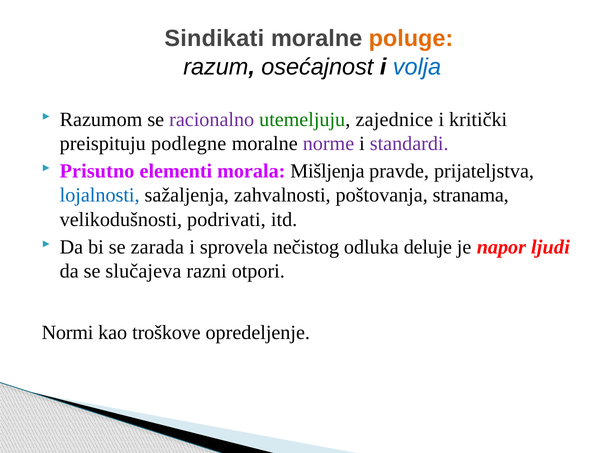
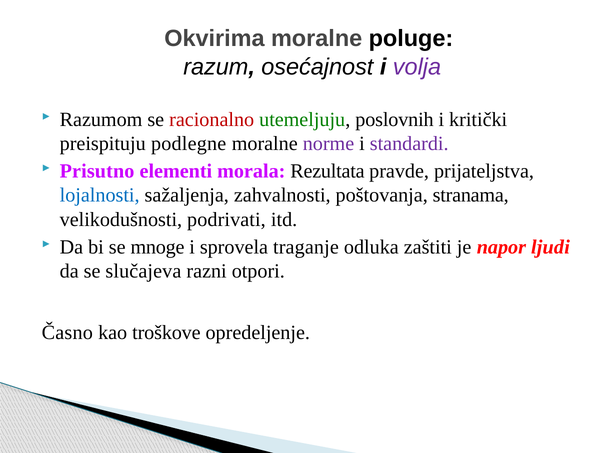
Sindikati: Sindikati -> Okvirima (214, 39)
poluge colour: orange -> black (411, 39)
volja colour: blue -> purple (417, 67)
racionalno colour: purple -> red (212, 119)
zajednice: zajednice -> poslovnih (394, 119)
Mišljenja: Mišljenja -> Rezultata (327, 171)
zarada: zarada -> mnoge (158, 247)
nečistog: nečistog -> traganje (306, 247)
deluje: deluje -> zaštiti (428, 247)
Normi: Normi -> Časno (67, 333)
